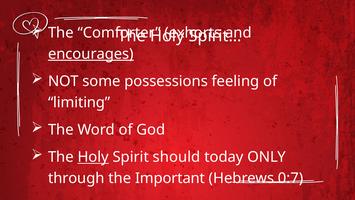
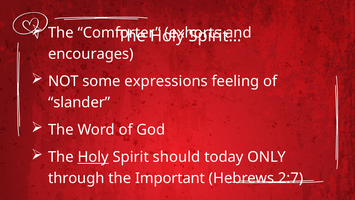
encourages underline: present -> none (91, 54)
possessions: possessions -> expressions (166, 81)
limiting: limiting -> slander (79, 102)
0:7: 0:7 -> 2:7 (291, 178)
